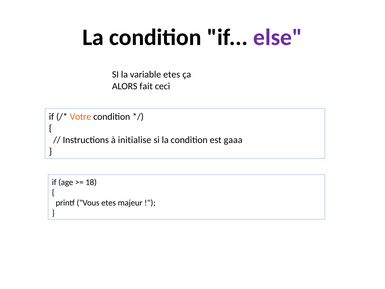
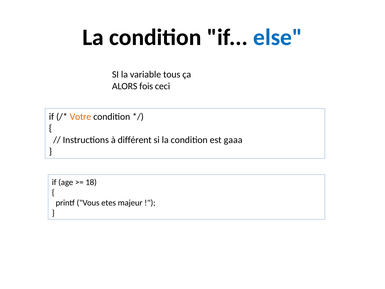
else colour: purple -> blue (278, 37)
variable etes: etes -> tous (172, 75)
fait: fait -> fois (146, 86)
initialise: initialise -> différent (135, 140)
